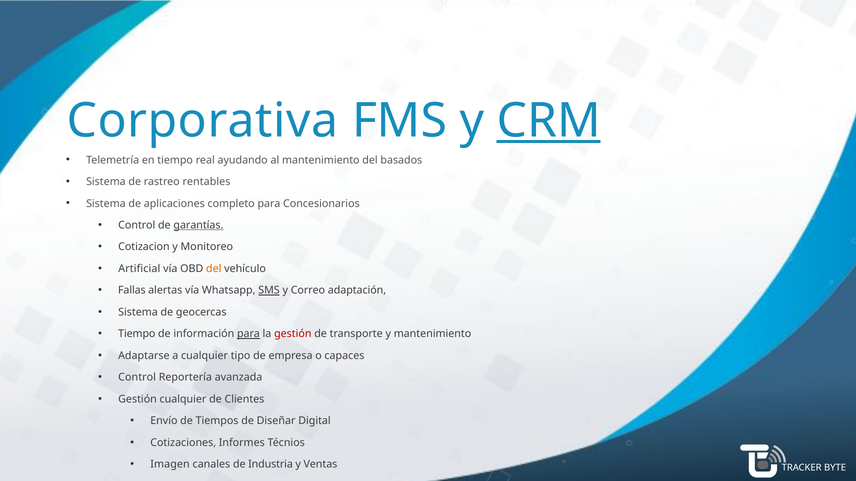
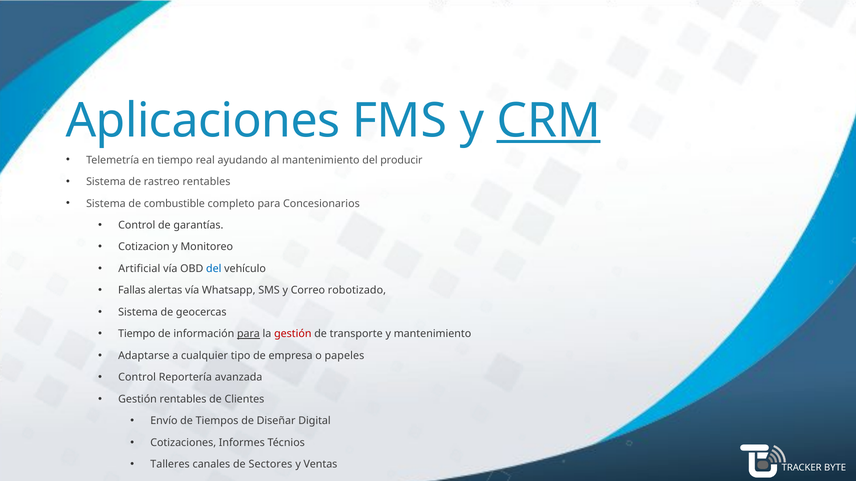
Corporativa: Corporativa -> Aplicaciones (203, 121)
basados: basados -> producir (401, 160)
aplicaciones: aplicaciones -> combustible (174, 204)
garantías underline: present -> none (198, 225)
del colour: orange -> blue (214, 269)
SMS underline: present -> none (269, 291)
adaptación: adaptación -> robotizado (357, 291)
capaces: capaces -> papeles (344, 356)
Gestión cualquier: cualquier -> rentables (183, 400)
Imagen: Imagen -> Talleres (170, 465)
Industria: Industria -> Sectores (270, 465)
